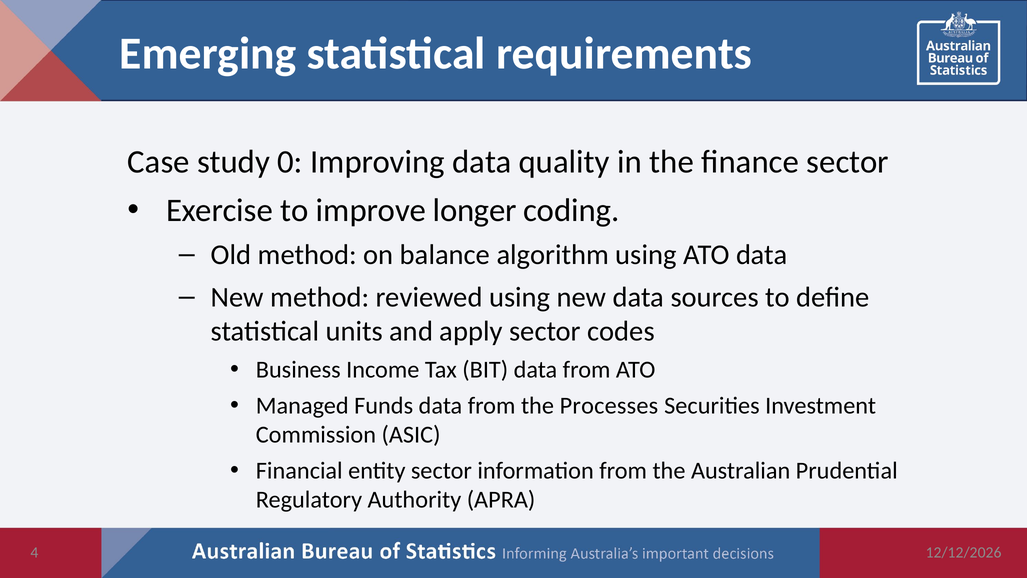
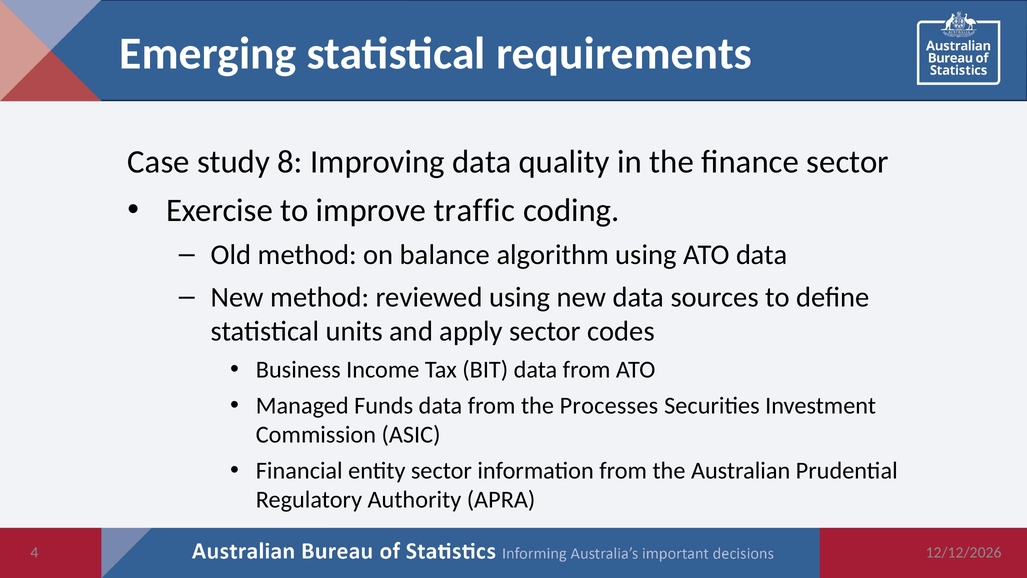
0: 0 -> 8 (290, 162)
longer: longer -> traffic (474, 210)
